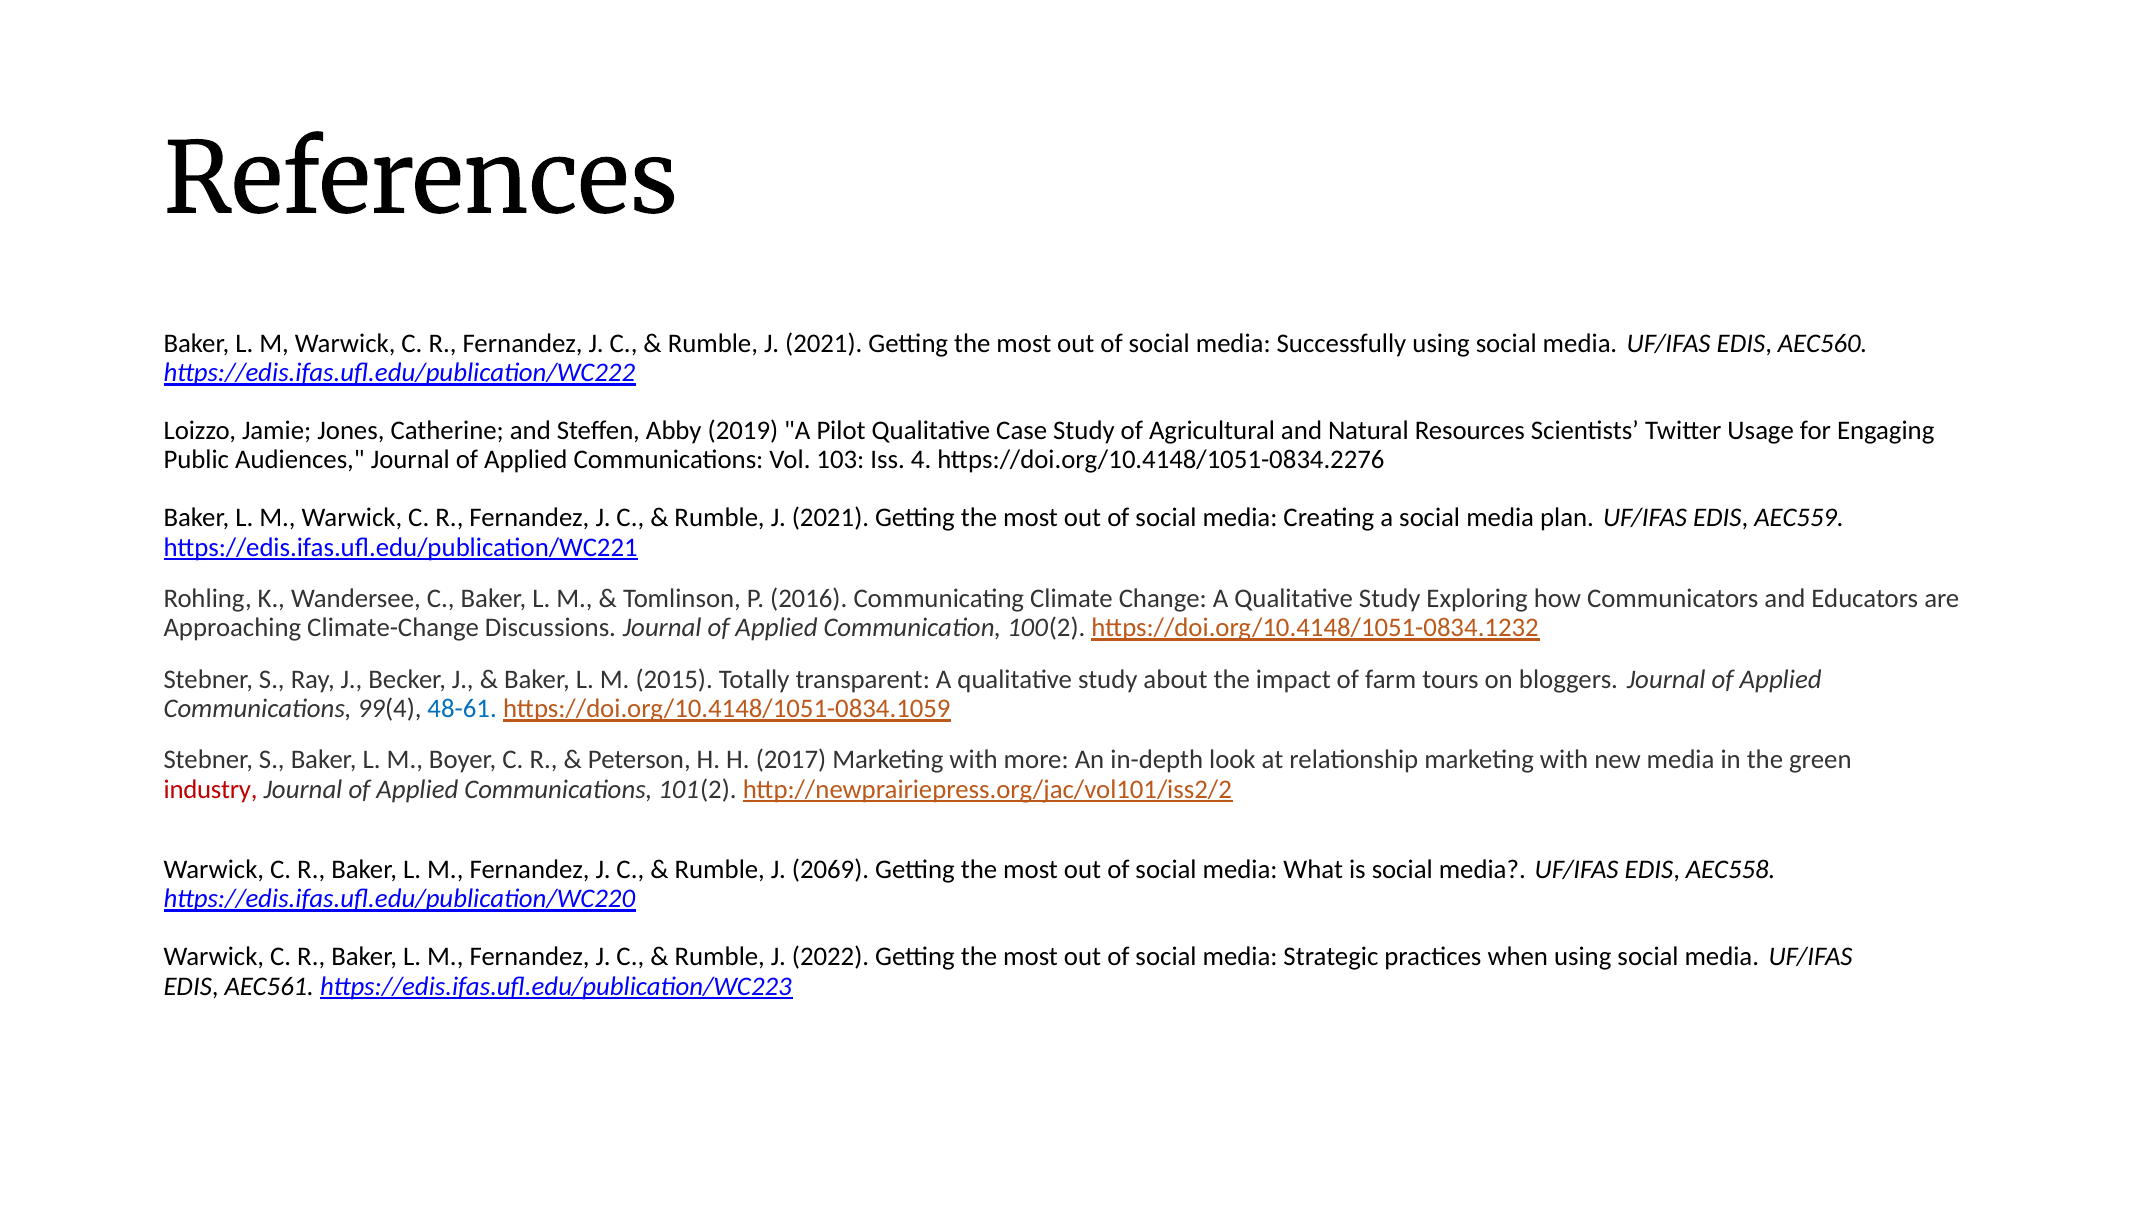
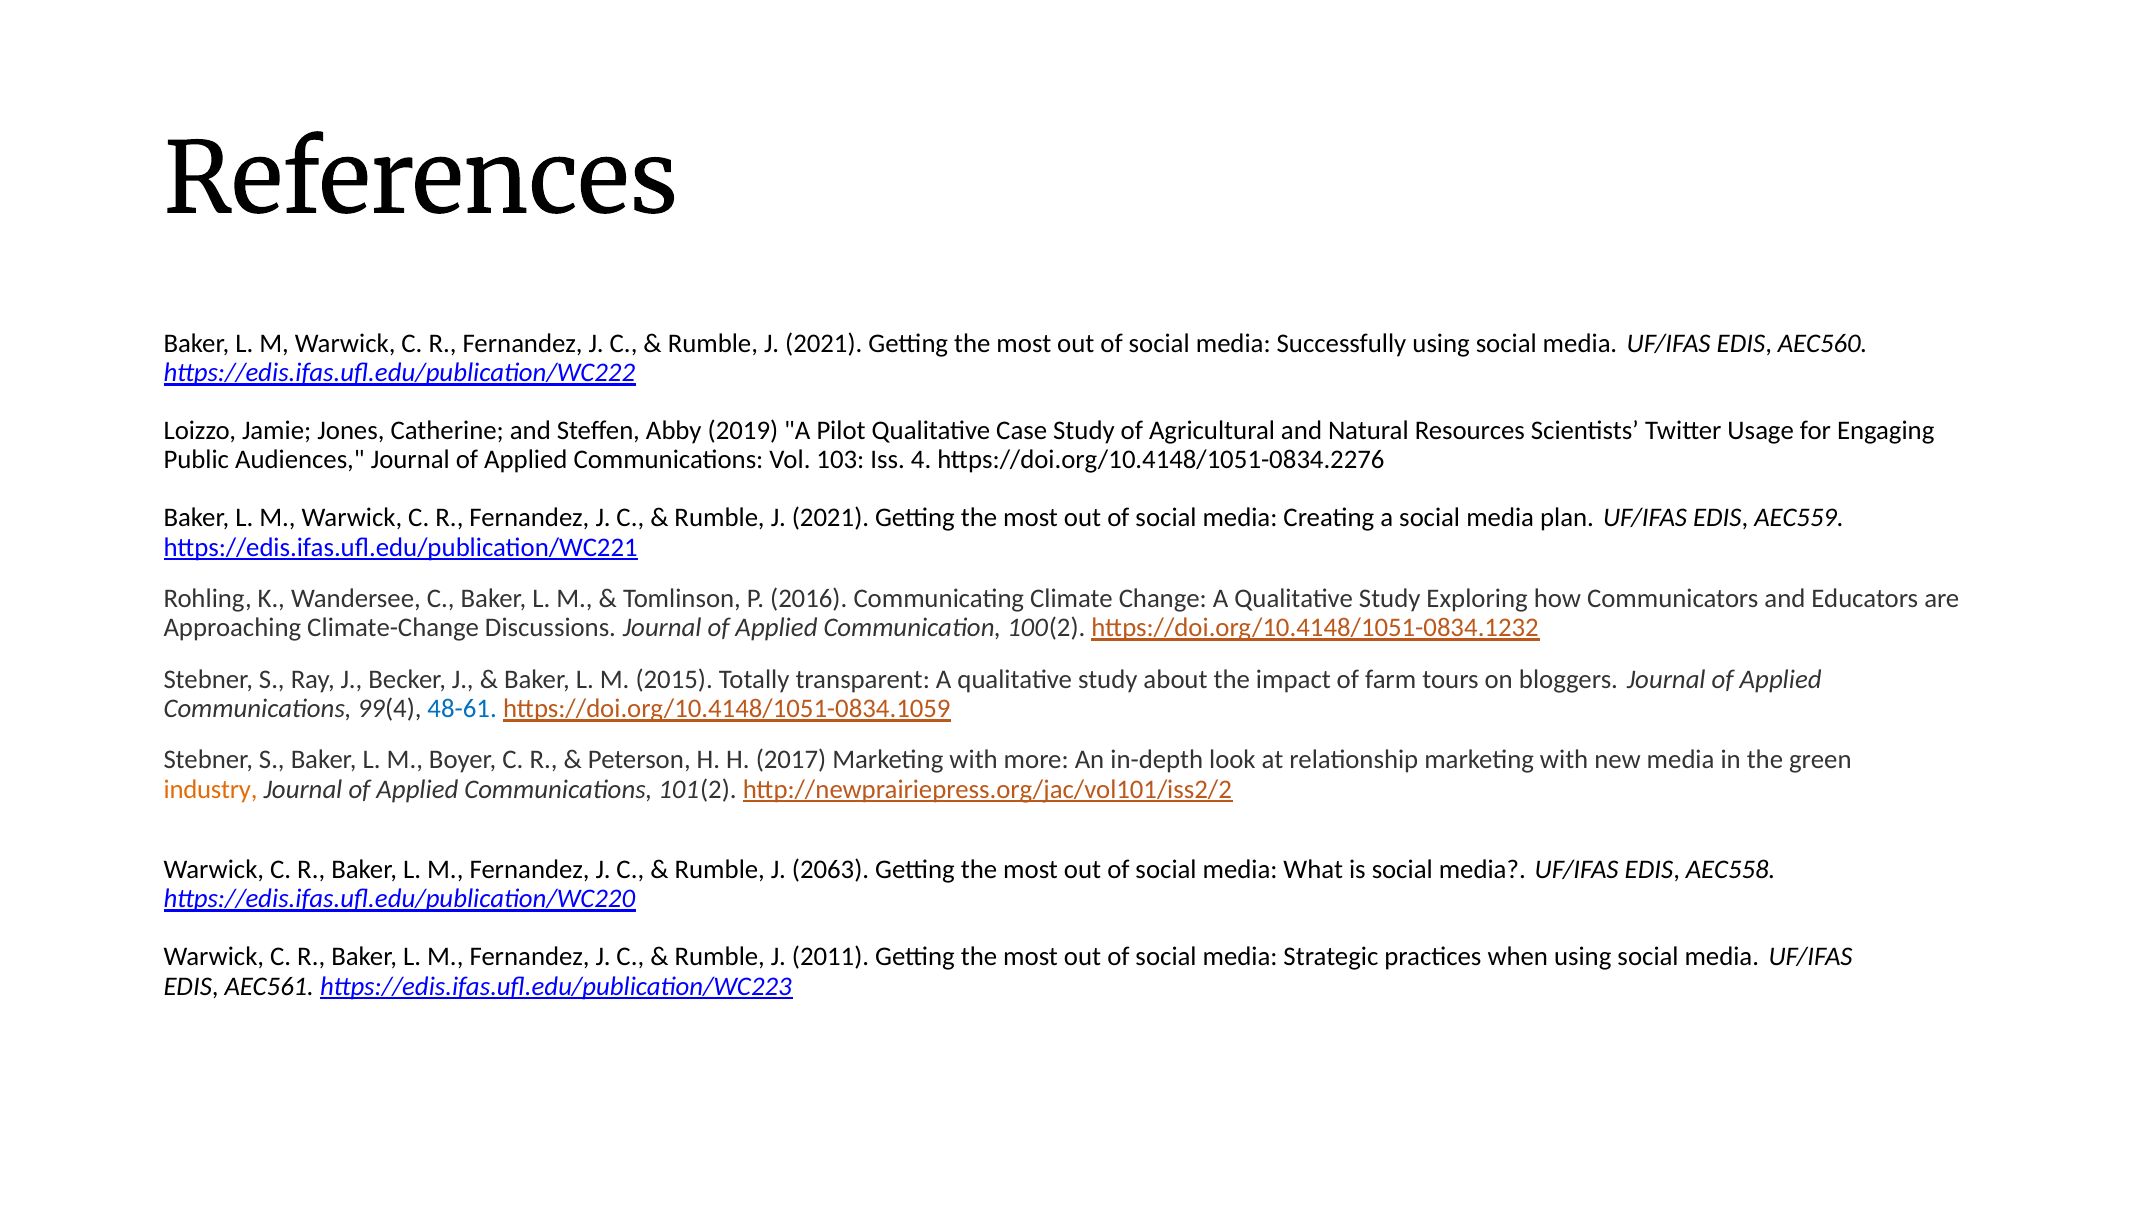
industry colour: red -> orange (211, 789)
2069: 2069 -> 2063 (831, 870)
2022: 2022 -> 2011 (831, 957)
